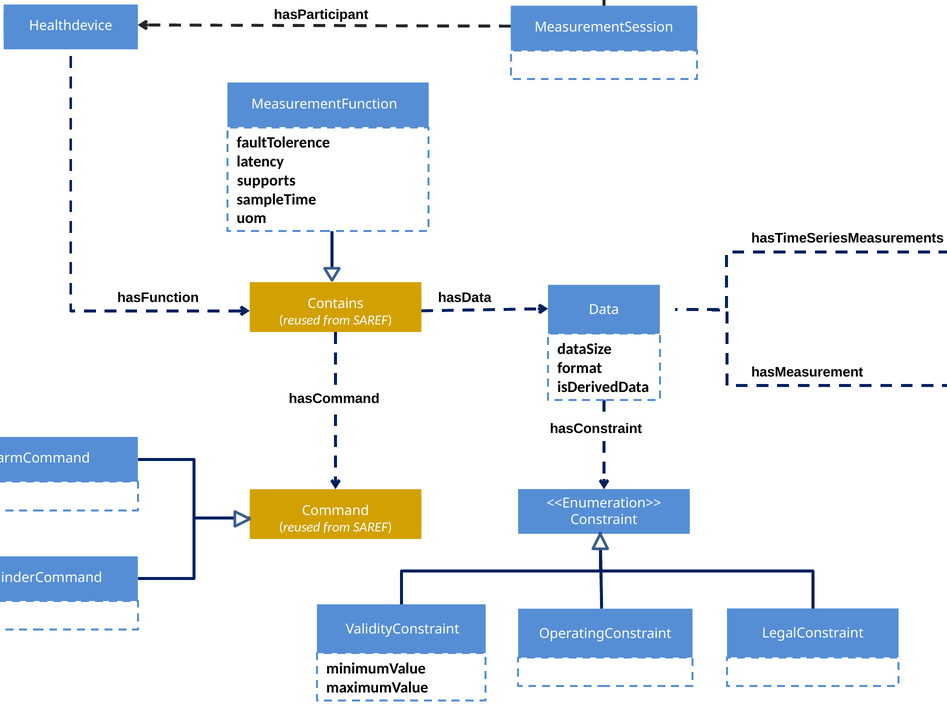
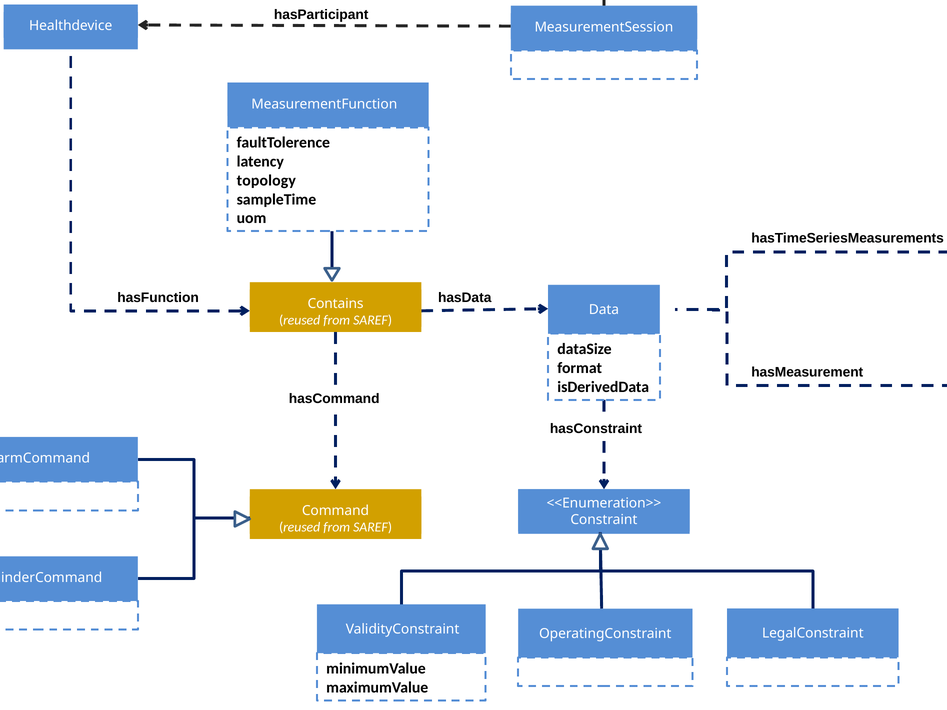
supports: supports -> topology (266, 180)
